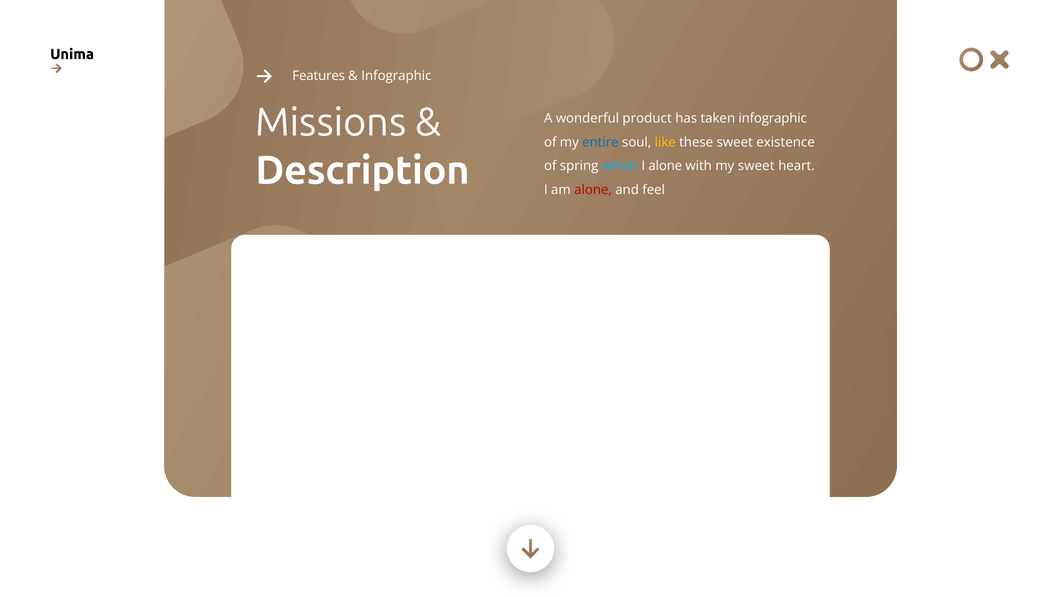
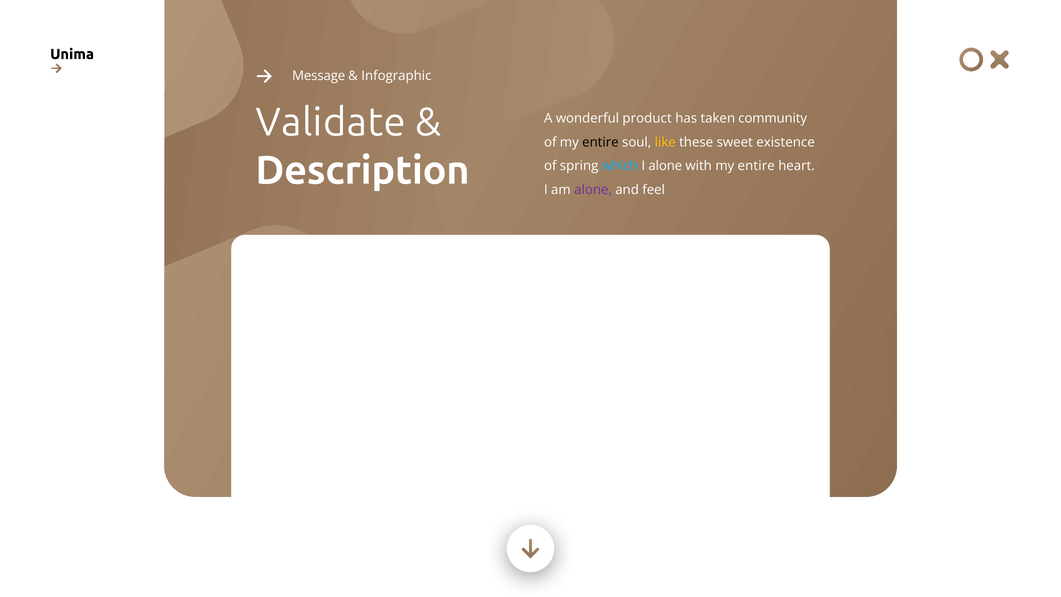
Features: Features -> Message (319, 76)
Missions: Missions -> Validate (331, 123)
taken infographic: infographic -> community (773, 118)
entire colour: blue -> black (600, 142)
with my sweet: sweet -> entire (756, 166)
alone colour: red -> purple (593, 190)
